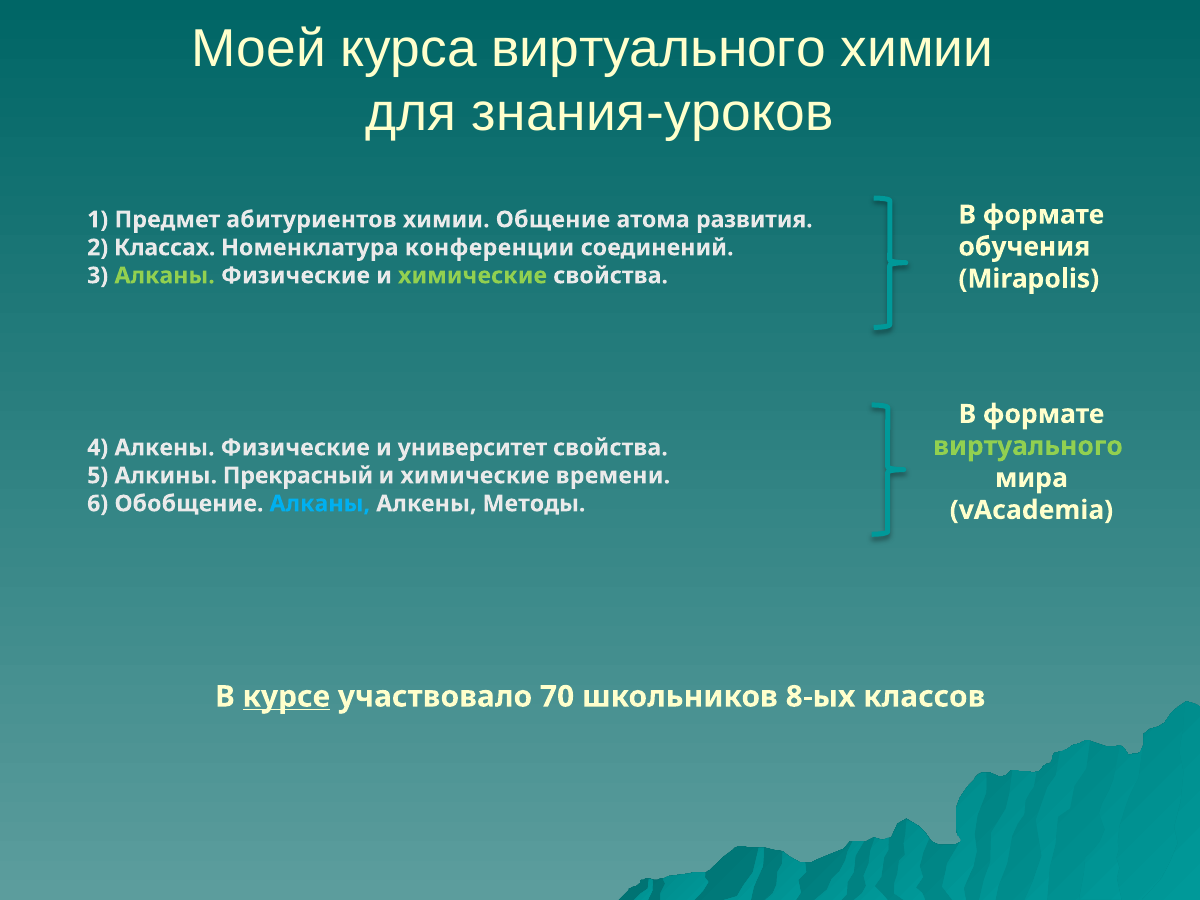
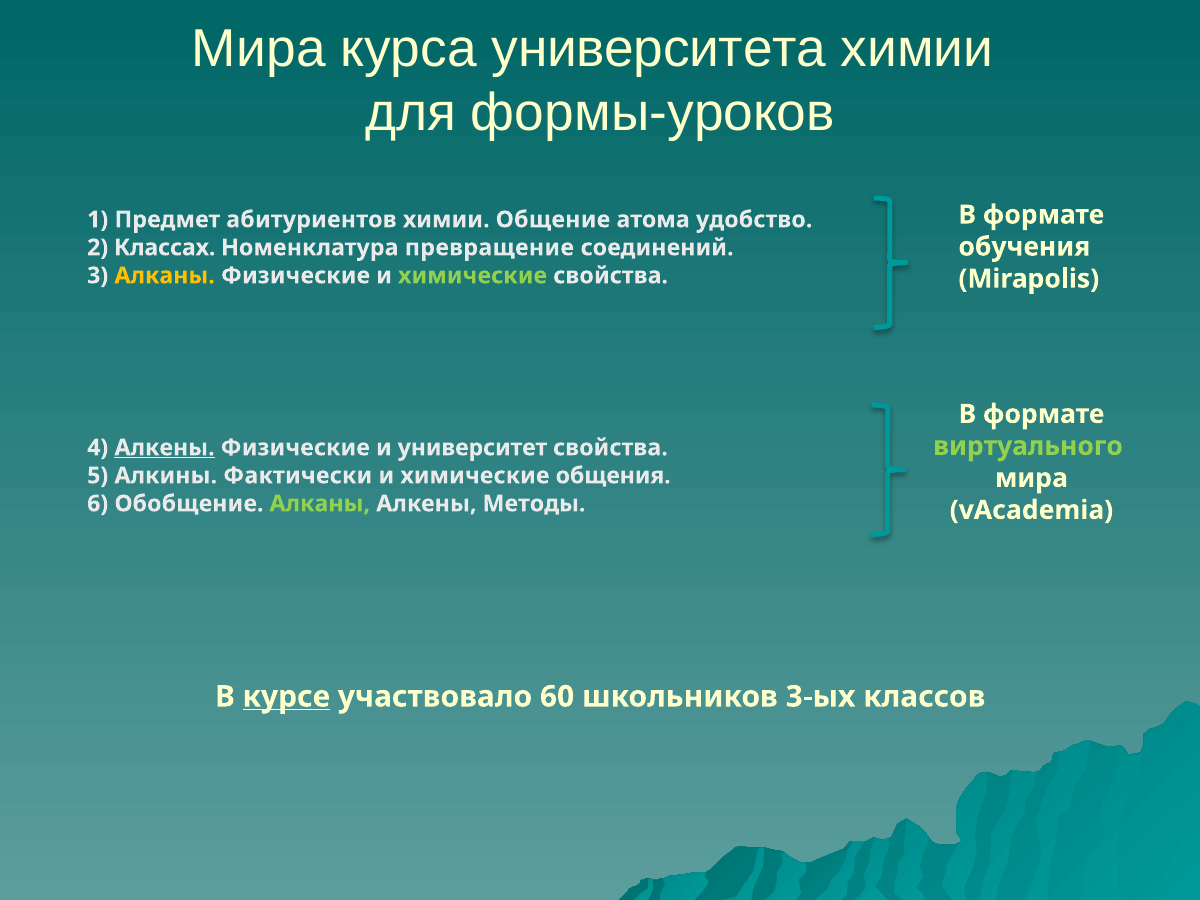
Моей: Моей -> Мира (259, 49)
курса виртуального: виртуального -> университета (659, 49)
знания-уроков: знания-уроков -> формы-уроков (653, 113)
развития: развития -> удобство (754, 220)
конференции: конференции -> превращение (489, 248)
Алканы colour: light green -> yellow (165, 276)
Алкены underline: none -> present (165, 448)
Прекрасный: Прекрасный -> Фактически (298, 476)
времени: времени -> общения (613, 476)
Алканы colour: light blue -> light green (320, 504)
70: 70 -> 60 (557, 697)
8-ых: 8-ых -> 3-ых (820, 697)
